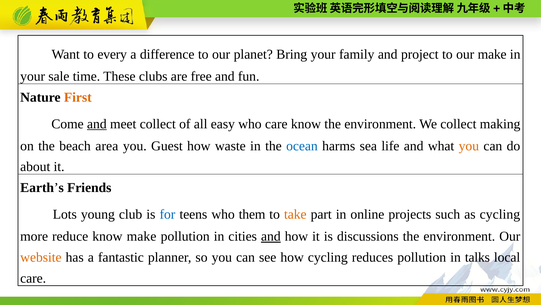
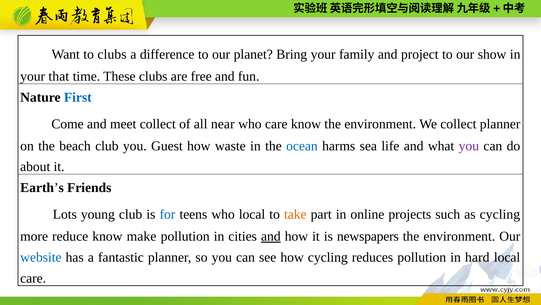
to every: every -> clubs (112, 54)
our make: make -> show (492, 54)
sale: sale -> that (59, 76)
First colour: orange -> blue (78, 97)
and underline: present -> none (97, 124)
easy: easy -> near (223, 124)
collect making: making -> planner (500, 124)
beach area: area -> club (107, 146)
you colour: orange -> purple (469, 146)
who them: them -> local (252, 214)
discussions: discussions -> newspapers (368, 236)
website colour: orange -> blue (41, 257)
talks: talks -> hard (477, 257)
